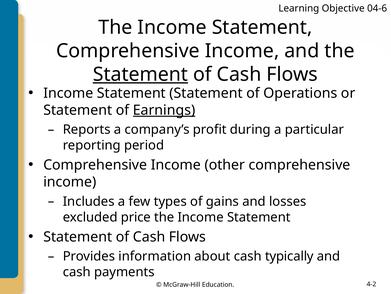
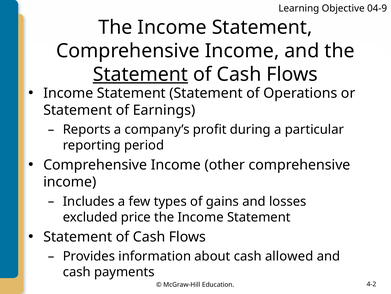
04-6: 04-6 -> 04-9 (377, 8)
Earnings underline: present -> none (164, 110)
typically: typically -> allowed (289, 256)
